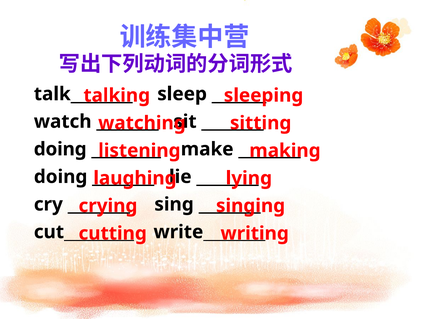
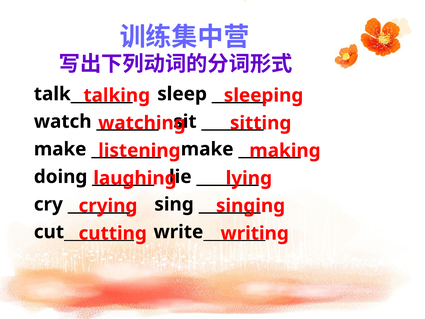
doing: doing -> make (60, 149)
